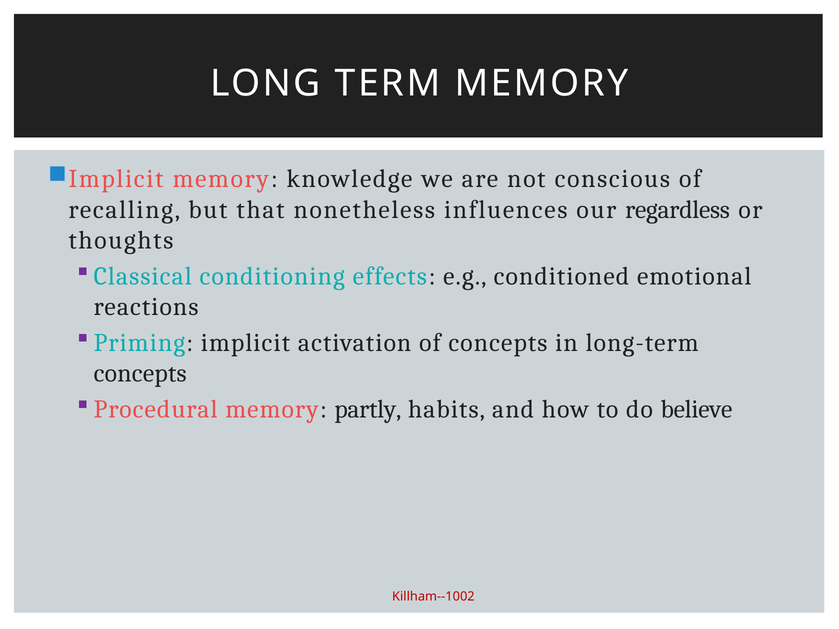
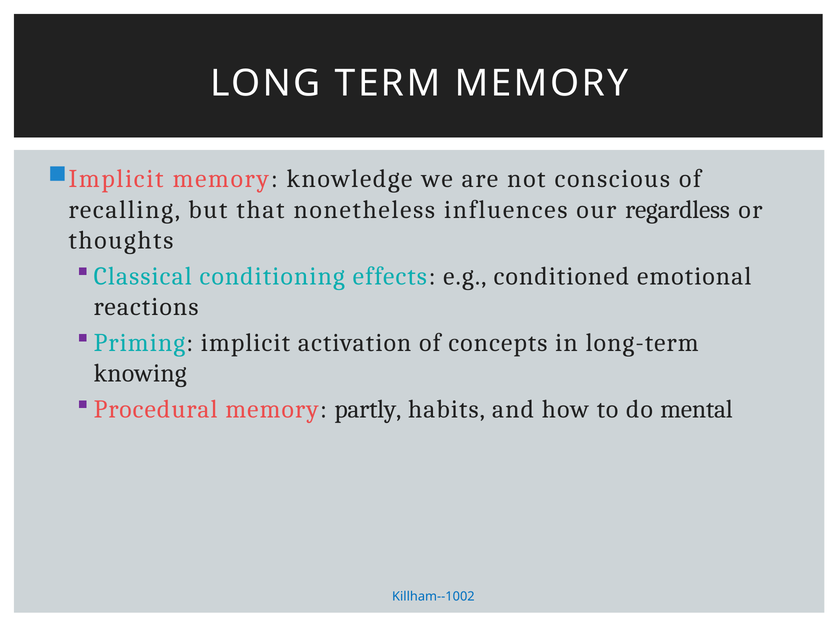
concepts: concepts -> knowing (140, 374)
believe: believe -> mental (697, 409)
Killham--1002 colour: red -> blue (433, 597)
